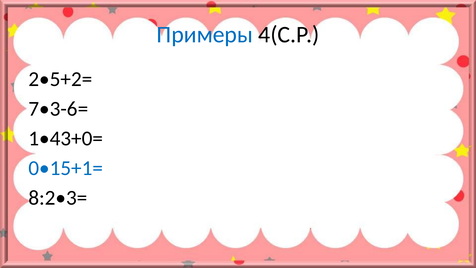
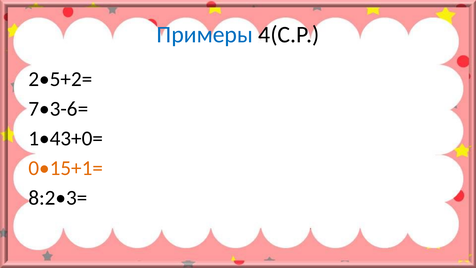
0•15+1= colour: blue -> orange (66, 168)
